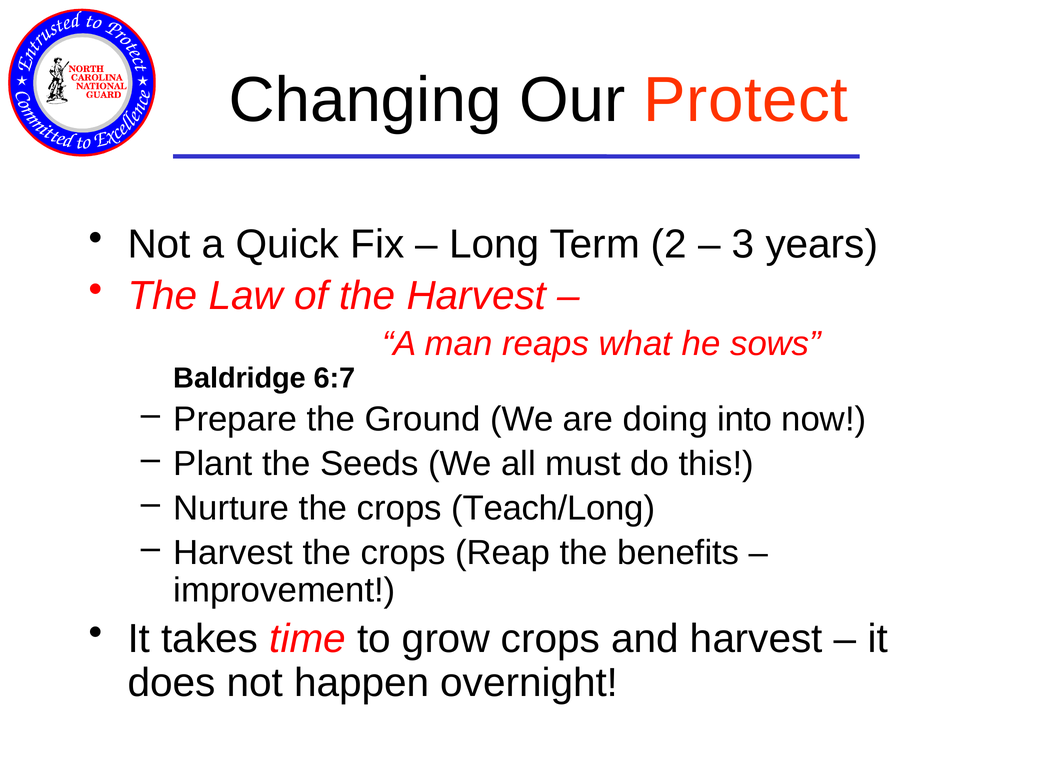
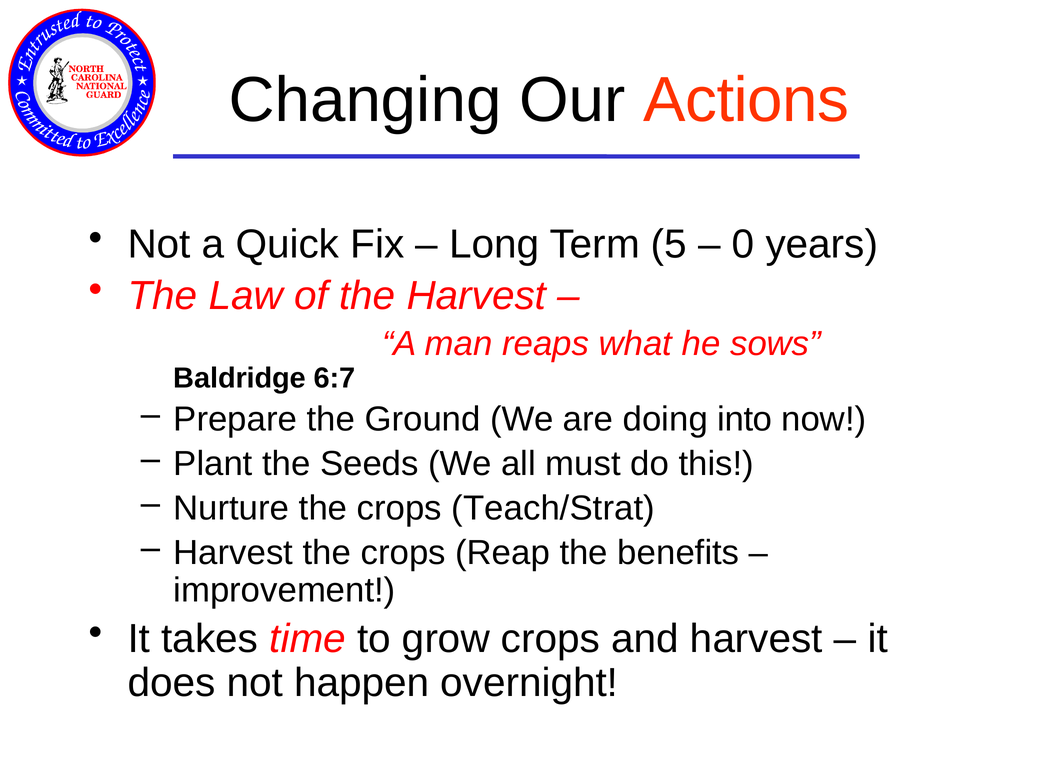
Protect: Protect -> Actions (746, 100)
2: 2 -> 5 (669, 244)
3: 3 -> 0 (743, 244)
Teach/Long: Teach/Long -> Teach/Strat (553, 509)
